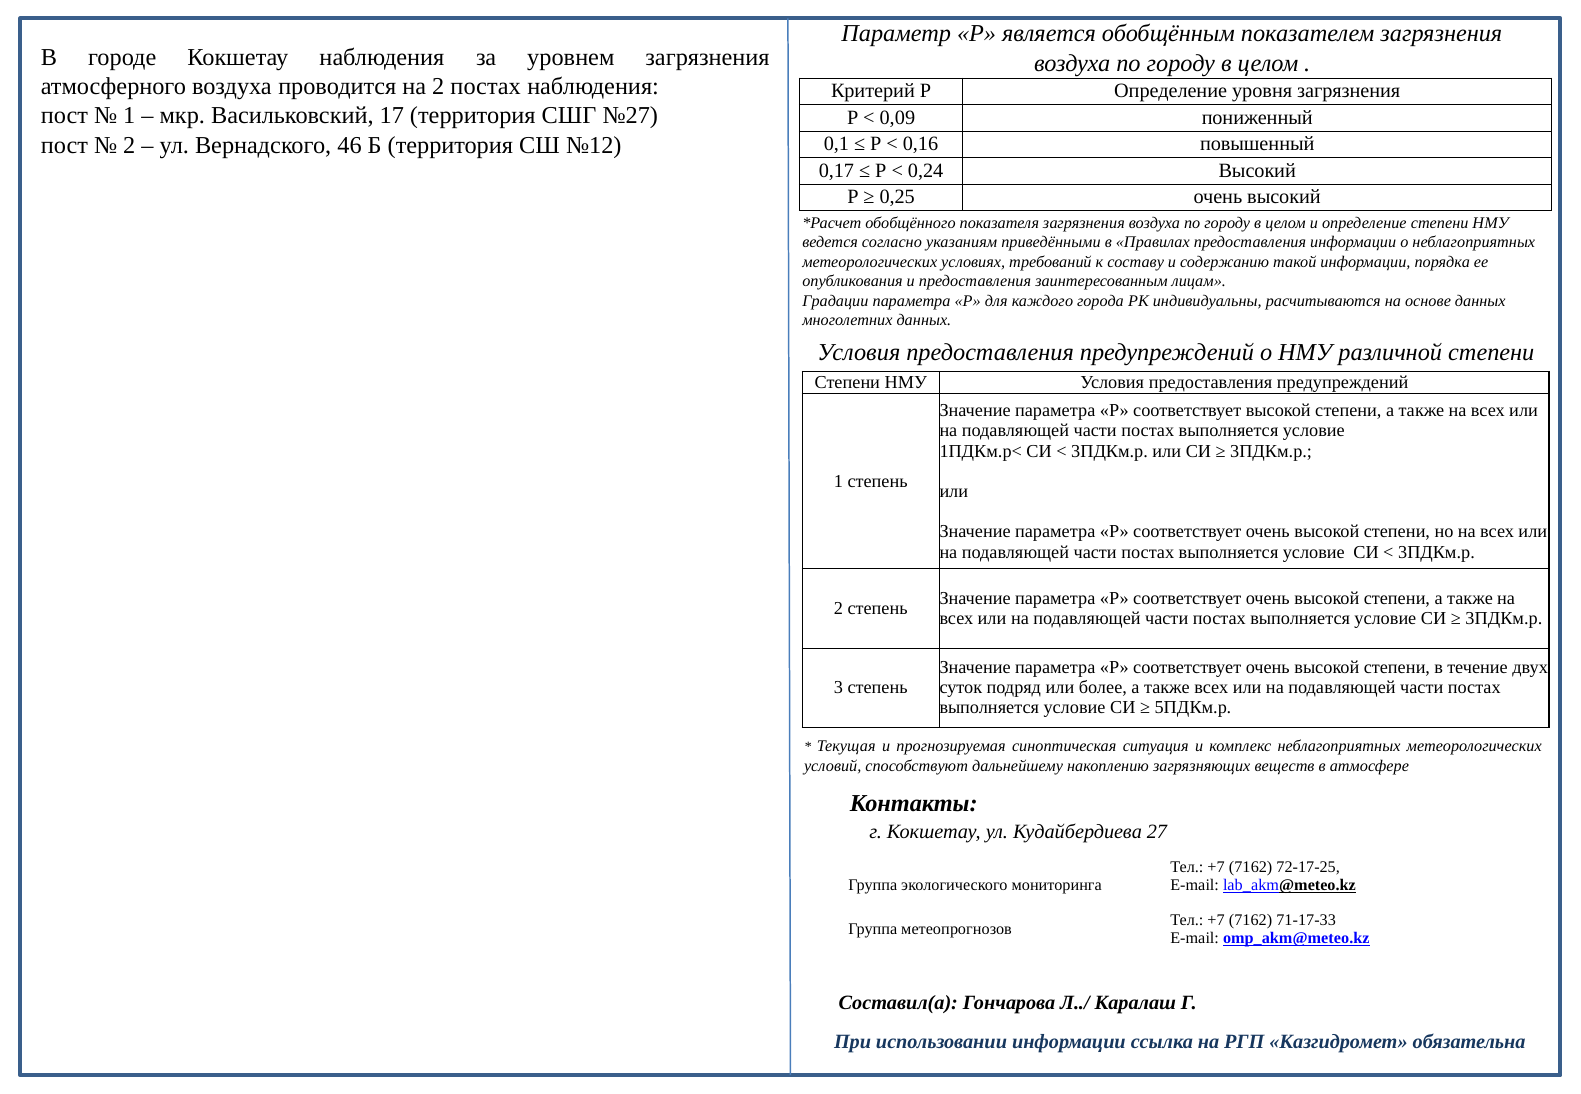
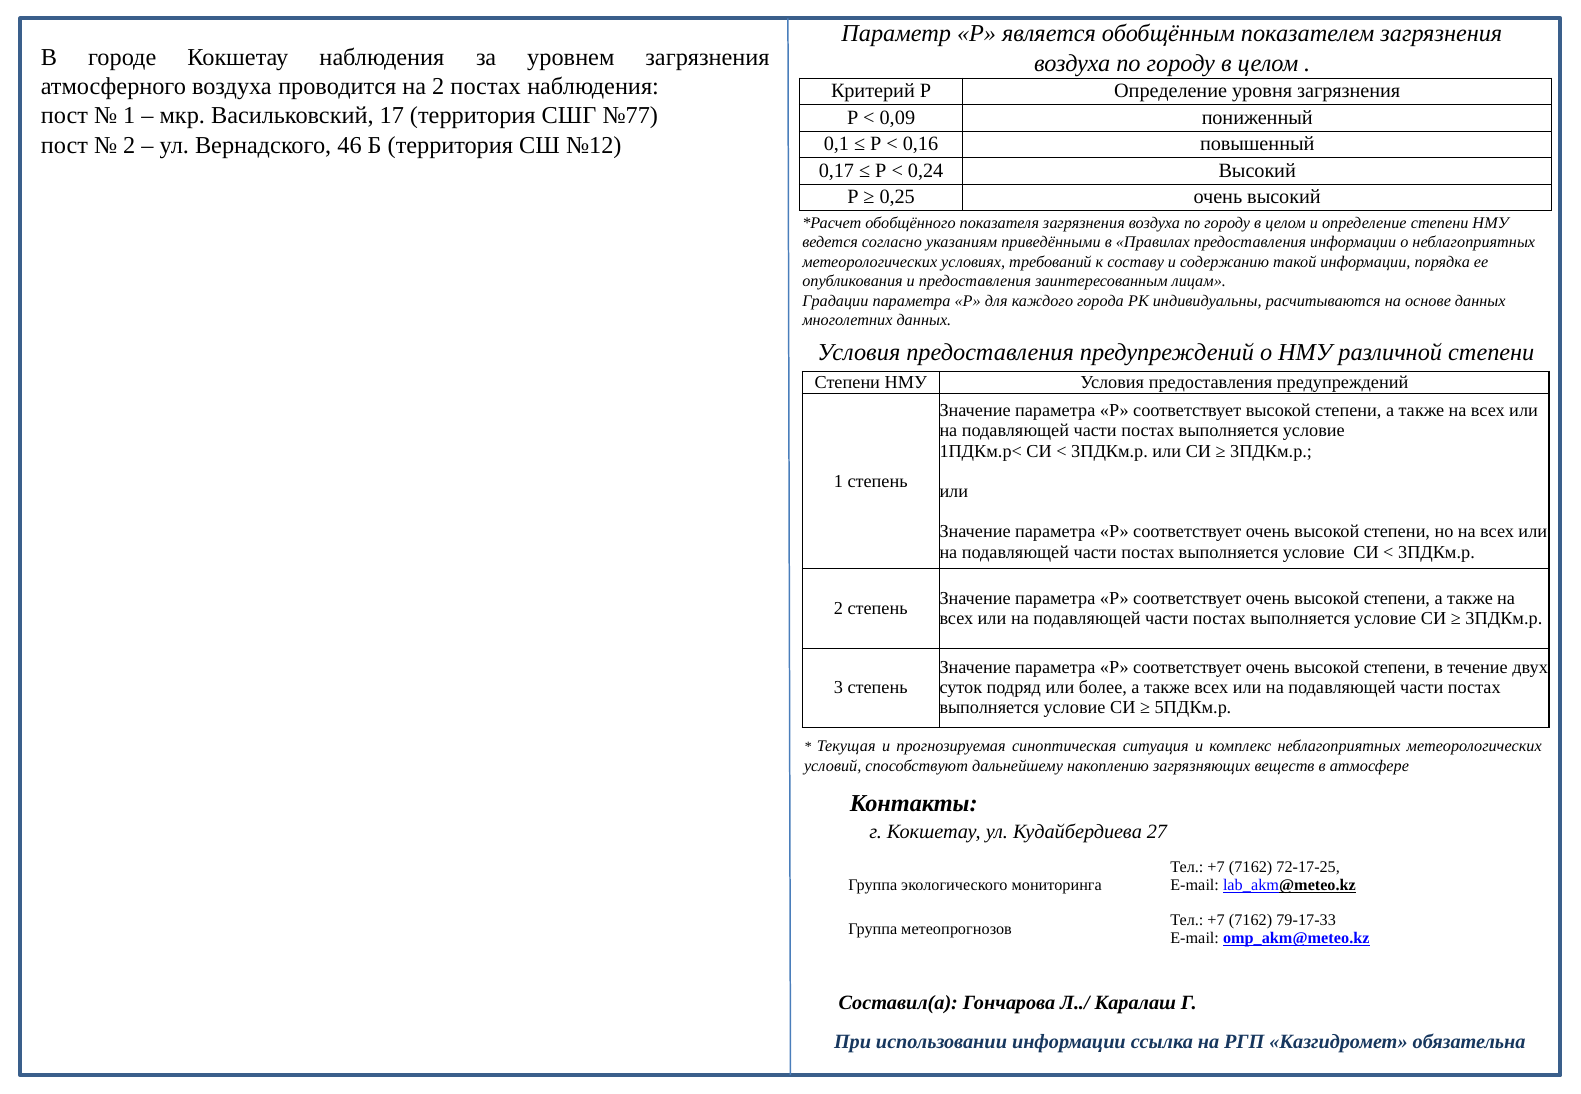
№27: №27 -> №77 (630, 116)
71-17-33: 71-17-33 -> 79-17-33 (1306, 921)
